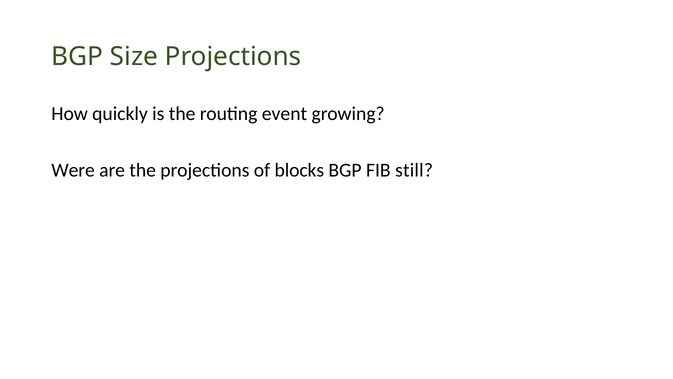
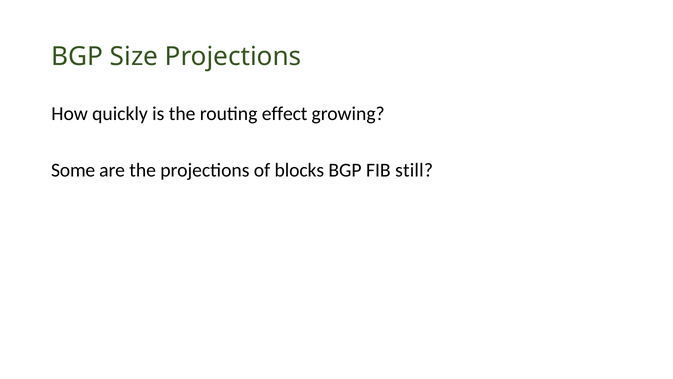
event: event -> effect (285, 114)
Were: Were -> Some (73, 170)
